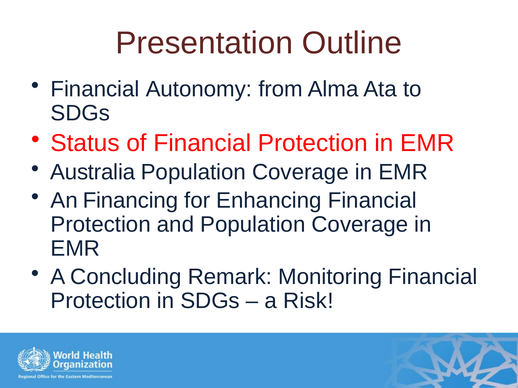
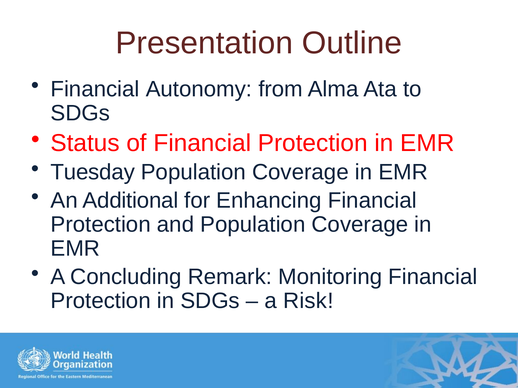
Australia: Australia -> Tuesday (93, 173)
Financing: Financing -> Additional (130, 201)
